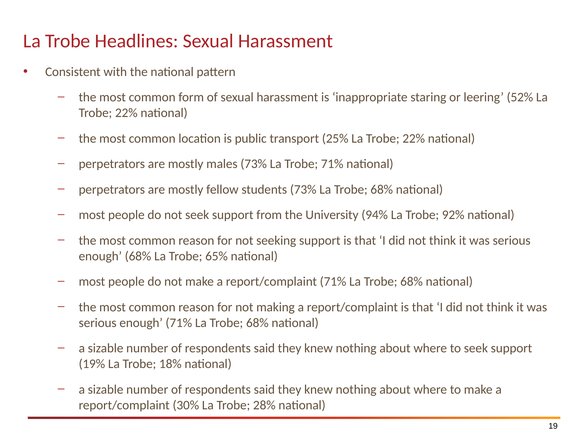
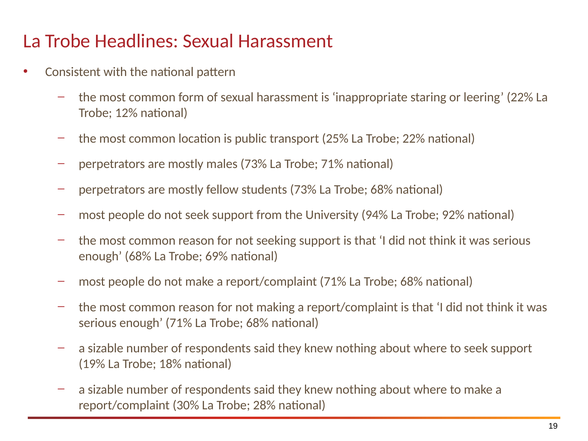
leering 52%: 52% -> 22% (520, 97)
22%: 22% -> 12% (126, 113)
65%: 65% -> 69% (217, 256)
